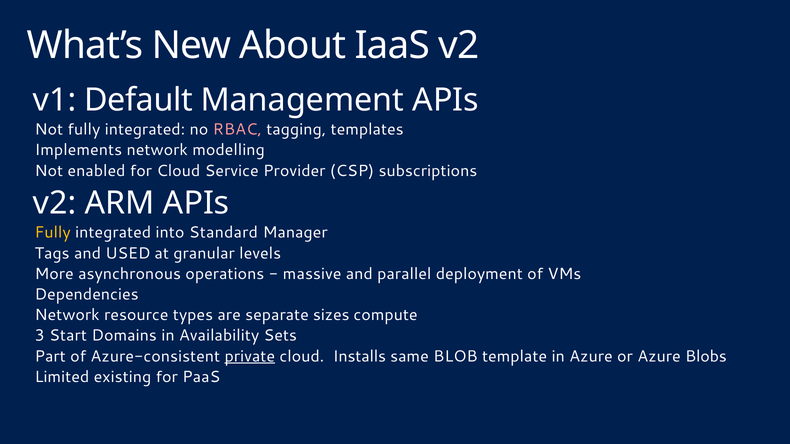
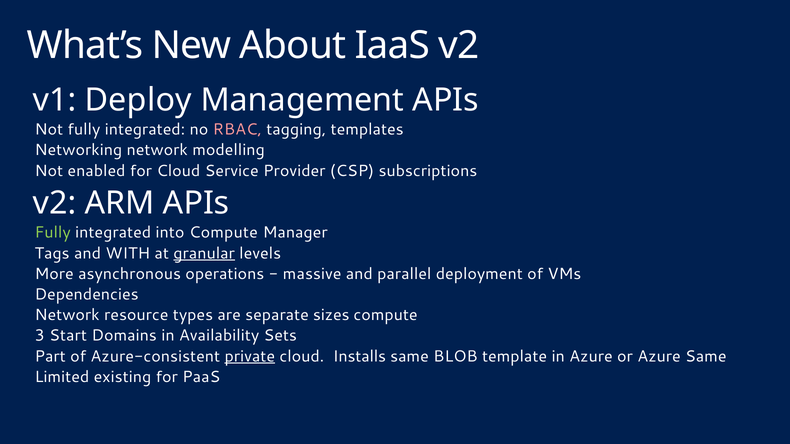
Default: Default -> Deploy (138, 100)
Implements: Implements -> Networking (78, 150)
Fully colour: yellow -> light green (53, 233)
into Standard: Standard -> Compute (223, 233)
USED: USED -> WITH (128, 253)
granular underline: none -> present (204, 253)
Azure Blobs: Blobs -> Same (706, 357)
